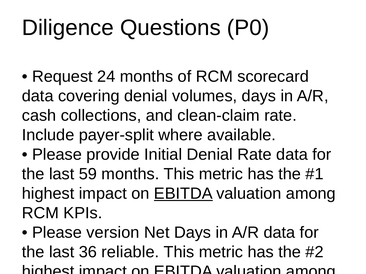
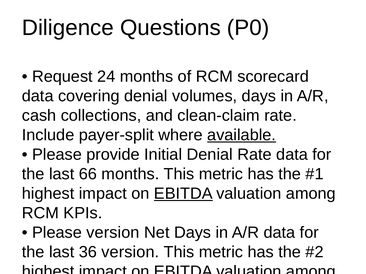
available underline: none -> present (242, 135)
59: 59 -> 66 (88, 174)
36 reliable: reliable -> version (130, 252)
